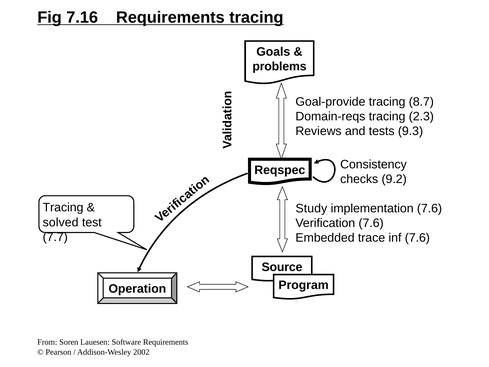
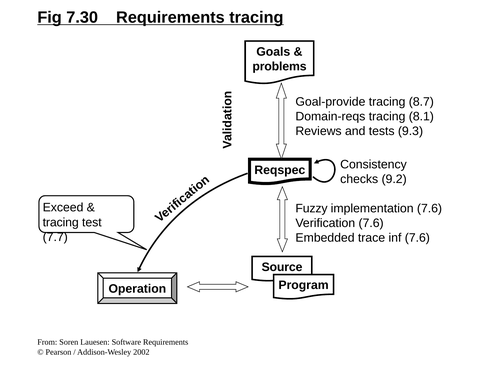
7.16: 7.16 -> 7.30 (82, 17)
2.3: 2.3 -> 8.1 (421, 116)
Tracing: Tracing -> Exceed (63, 207)
Study: Study -> Fuzzy (312, 208)
solved: solved -> tracing (61, 222)
